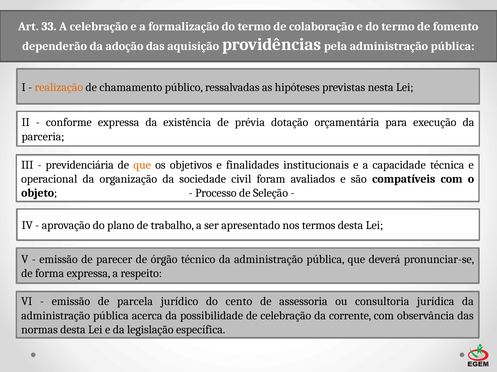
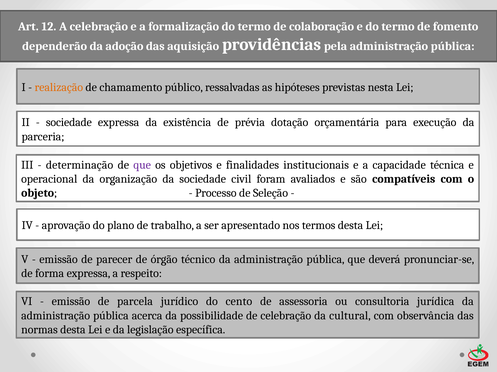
33: 33 -> 12 (49, 27)
conforme: conforme -> sociedade (69, 123)
previdenciária: previdenciária -> determinação (80, 165)
que colour: orange -> purple (142, 165)
corrente: corrente -> cultural (350, 316)
